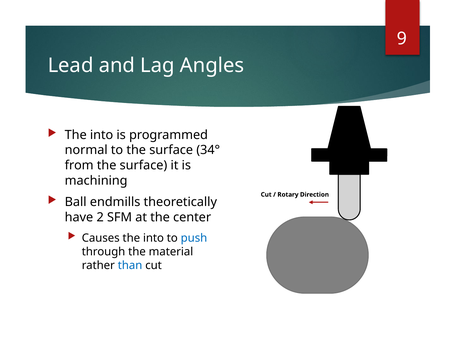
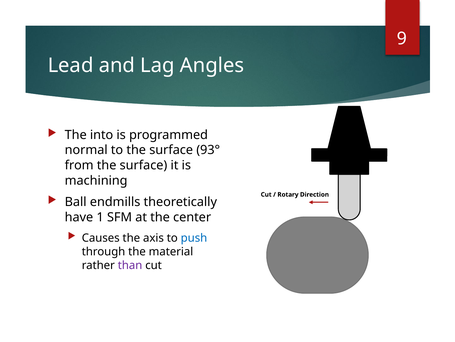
34°: 34° -> 93° (208, 150)
2: 2 -> 1 (100, 217)
Causes the into: into -> axis (153, 237)
than colour: blue -> purple (130, 265)
